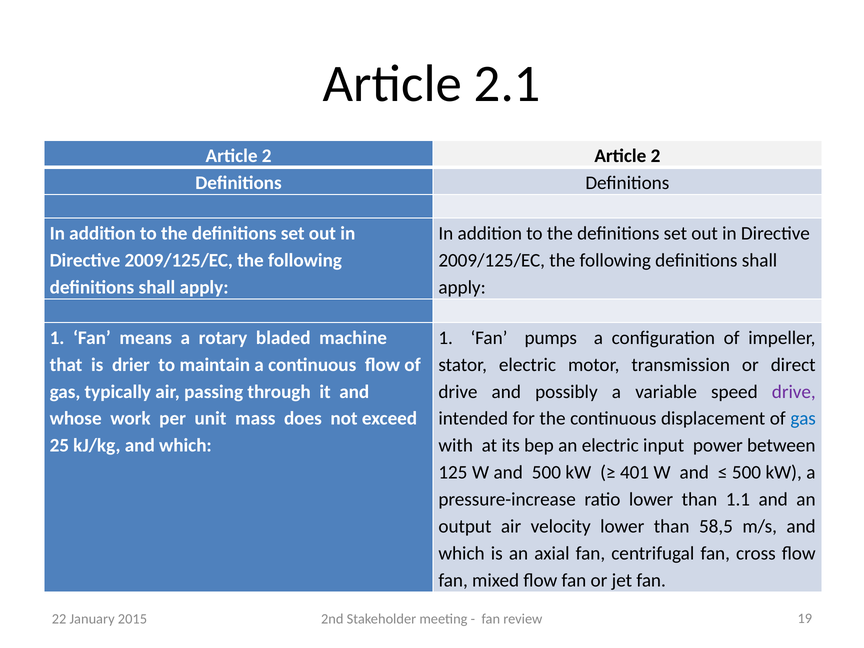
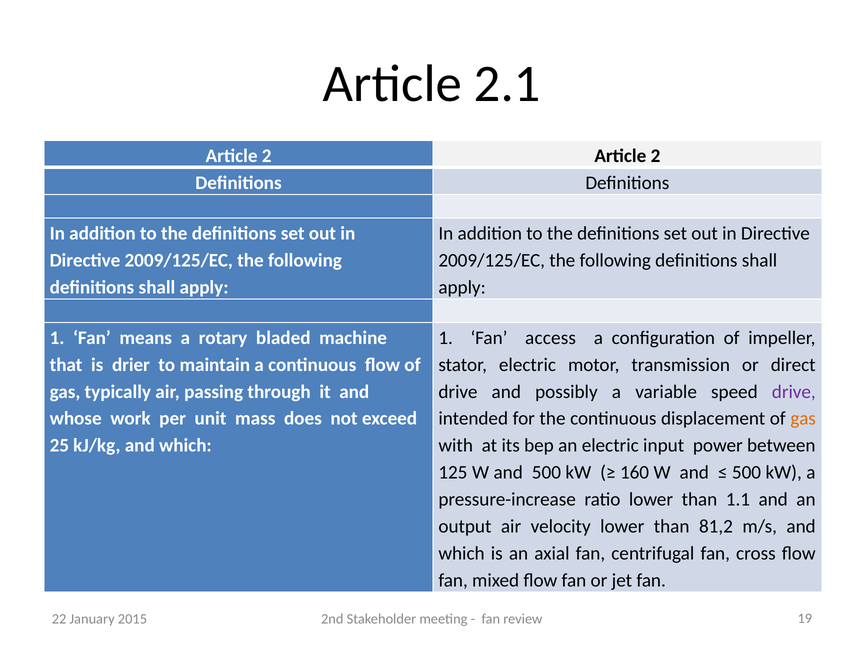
pumps: pumps -> access (551, 338)
gas colour: blue -> orange (803, 419)
401: 401 -> 160 (635, 473)
58,5: 58,5 -> 81,2 (716, 527)
